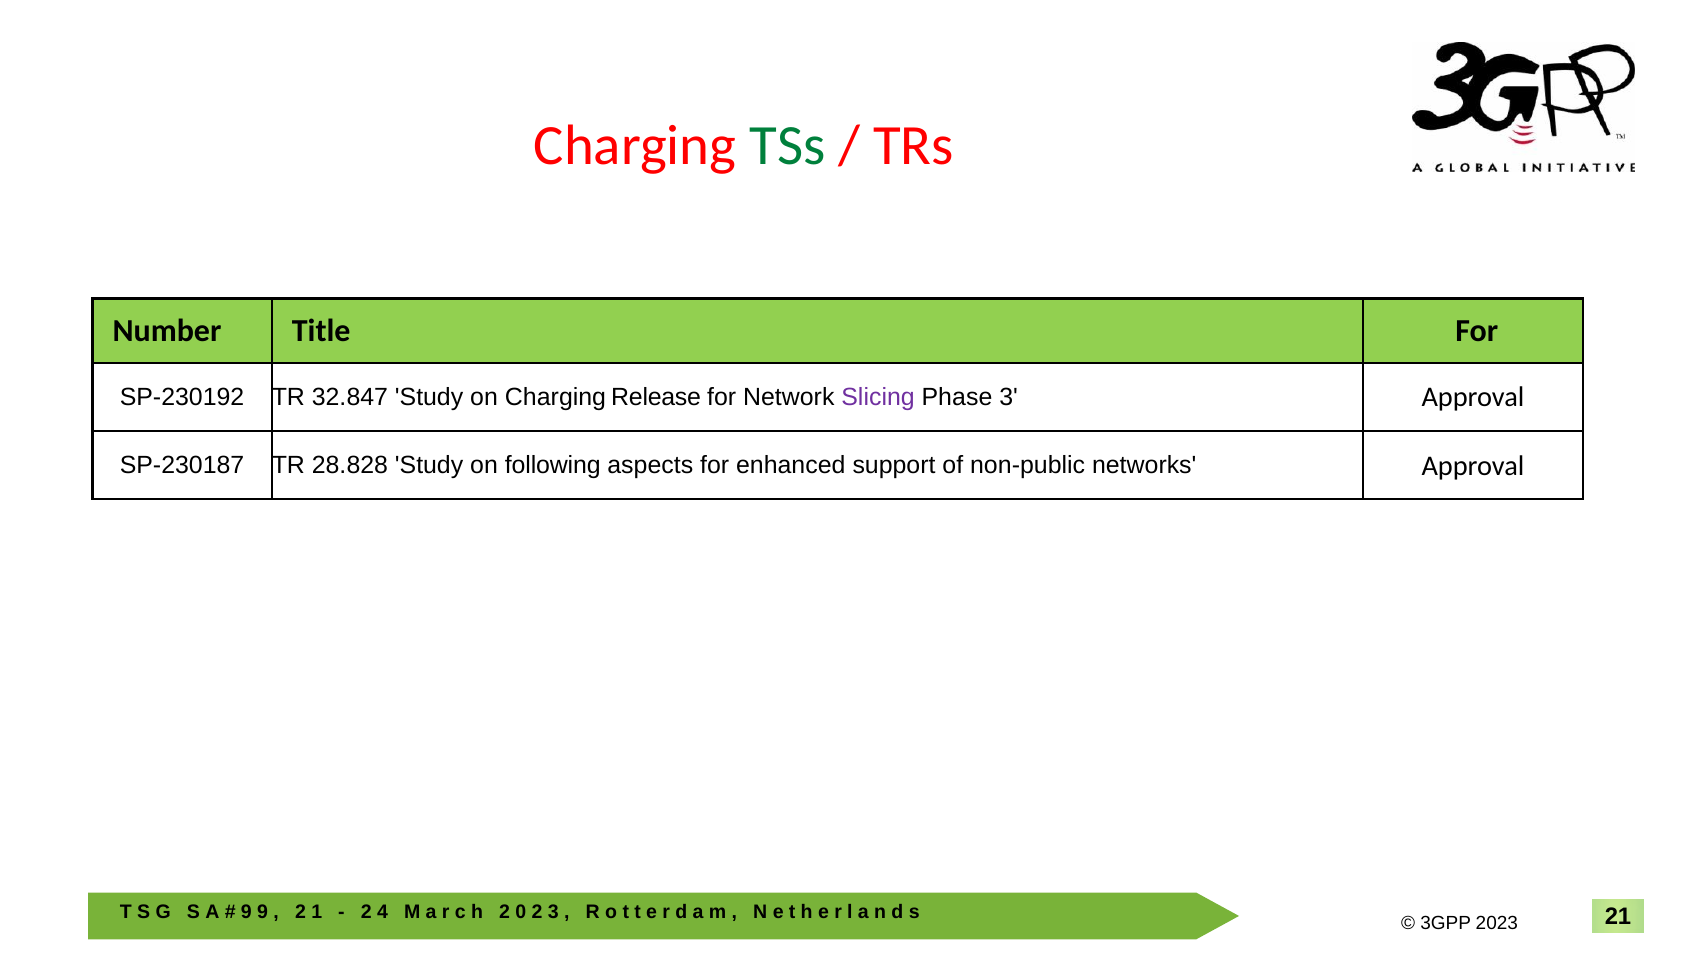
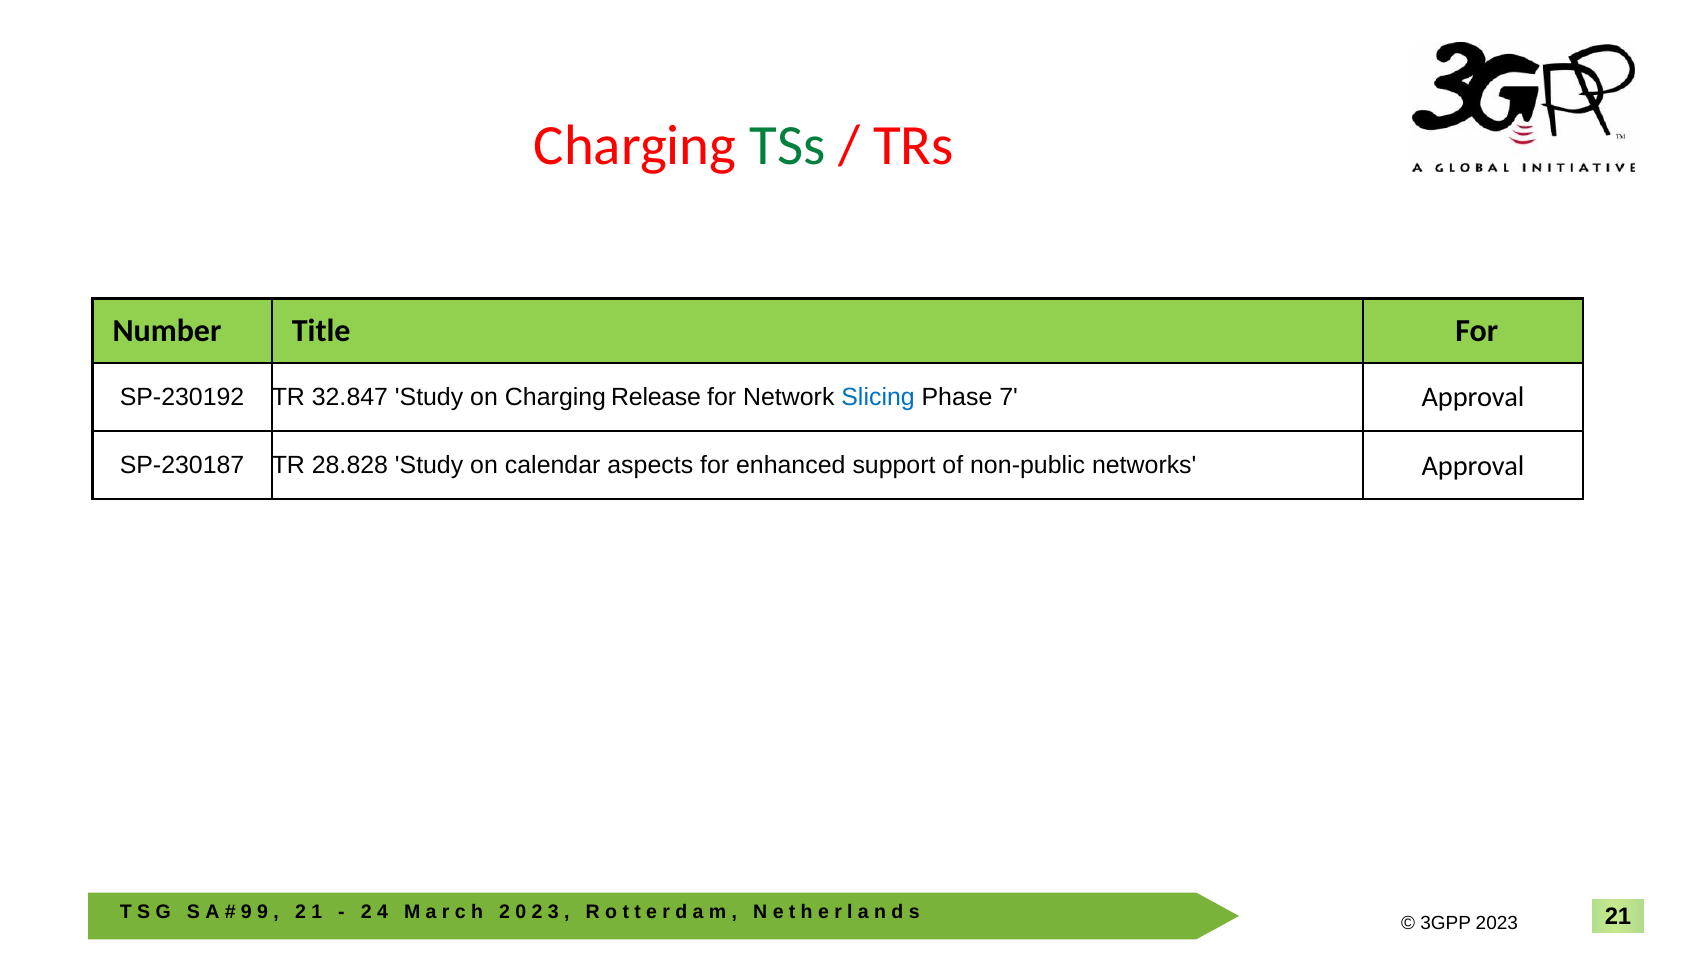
Slicing colour: purple -> blue (878, 397)
Phase 3: 3 -> 7 (1009, 397)
following: following -> calendar (553, 466)
